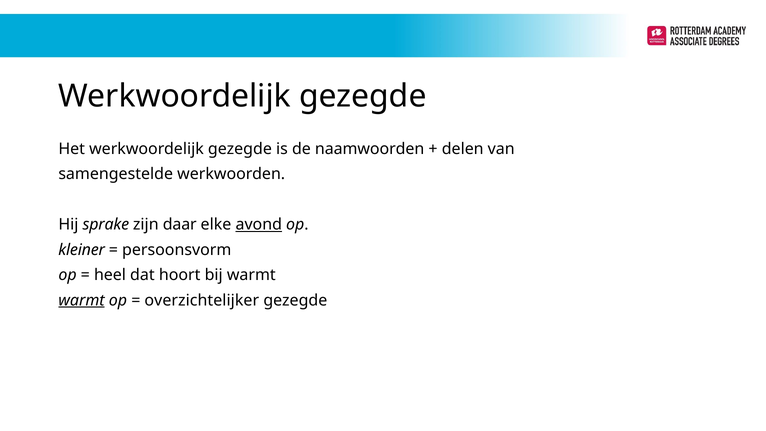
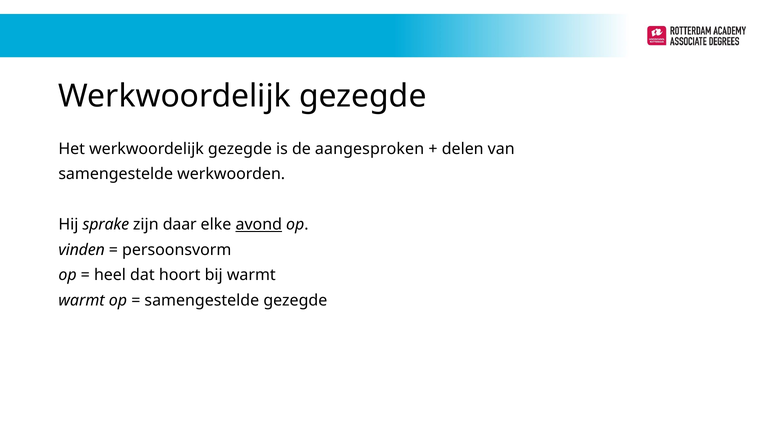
naamwoorden: naamwoorden -> aangesproken (370, 149)
kleiner: kleiner -> vinden (82, 250)
warmt underline: present -> none (82, 300)
overzichtelijker: overzichtelijker -> samengestelde (202, 300)
